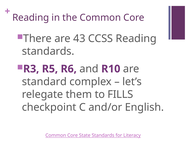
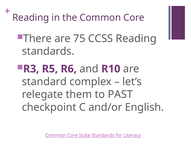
43: 43 -> 75 (79, 38)
FILLS: FILLS -> PAST (120, 94)
